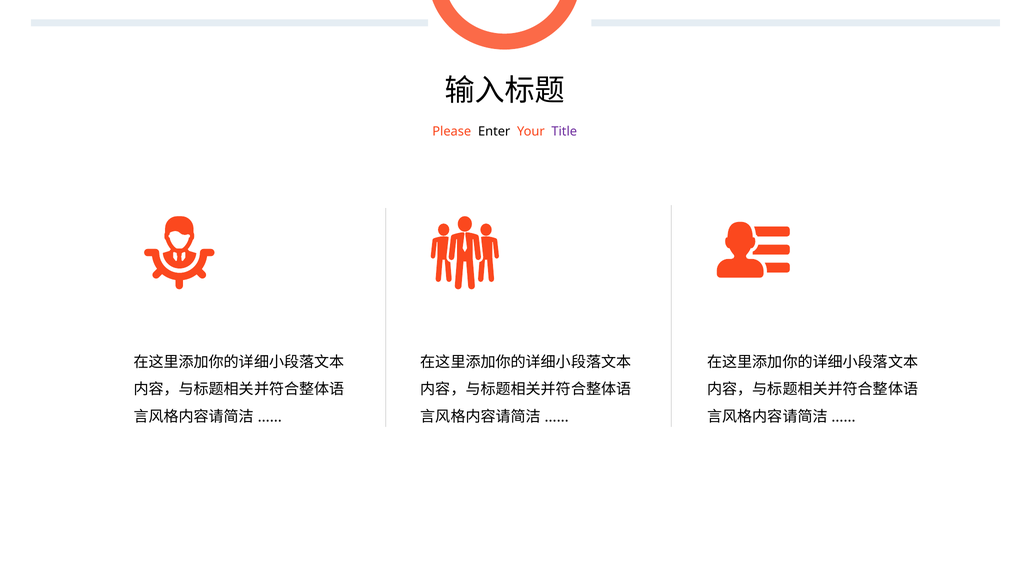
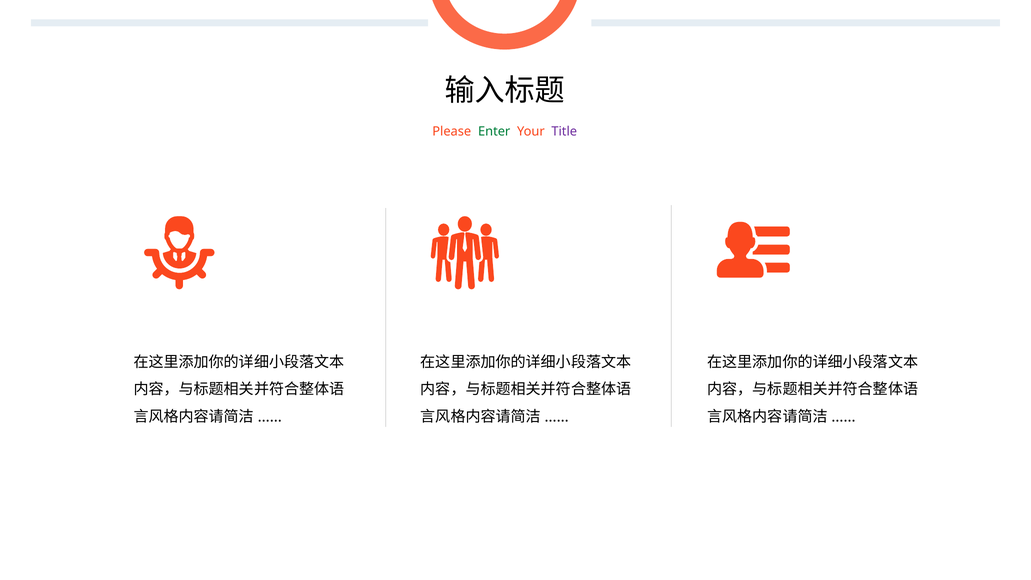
Enter colour: black -> green (494, 132)
